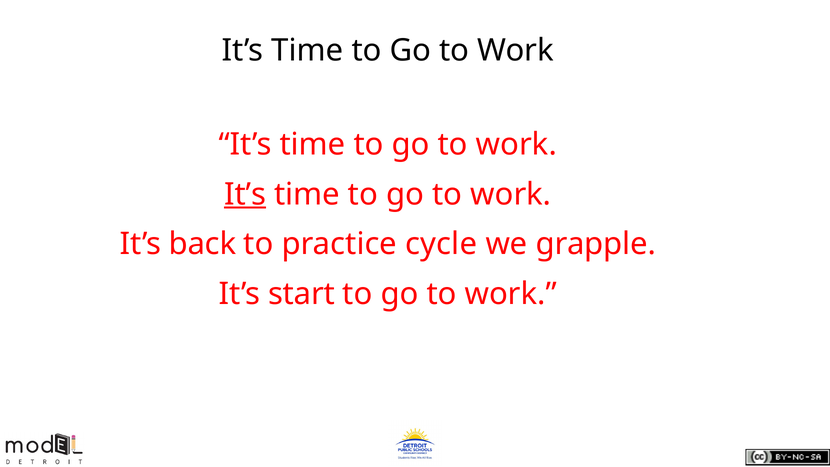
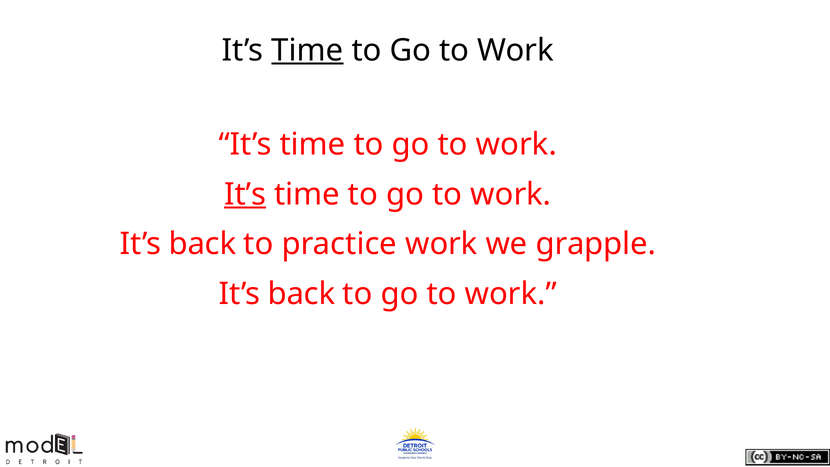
Time underline: none -> present (307, 50)
practice cycle: cycle -> work (441, 244)
start: start -> back (302, 294)
